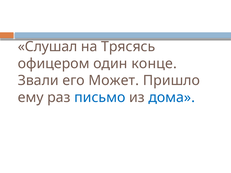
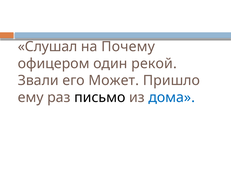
Трясясь: Трясясь -> Почему (128, 47)
конце: конце -> рекой (154, 64)
письмо colour: blue -> black (100, 98)
